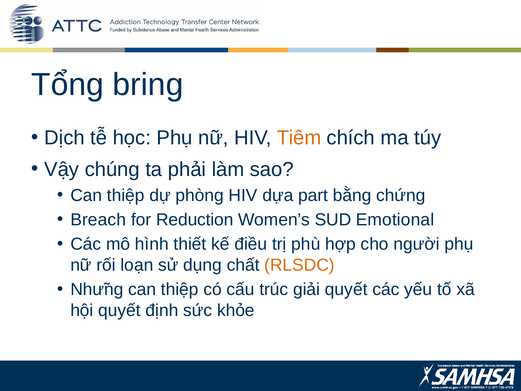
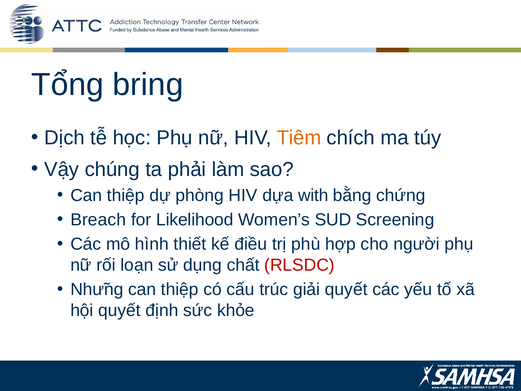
part: part -> with (313, 195)
Reduction: Reduction -> Likelihood (195, 220)
Emotional: Emotional -> Screening (395, 220)
RLSDC colour: orange -> red (300, 265)
